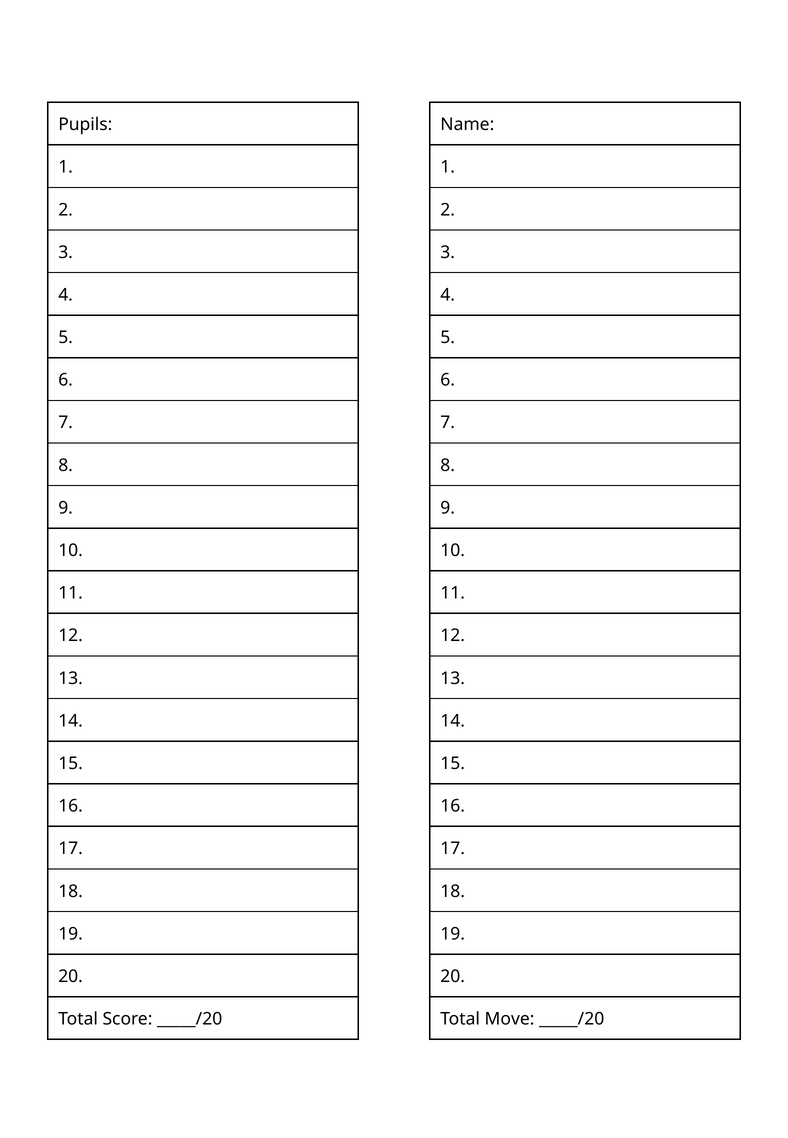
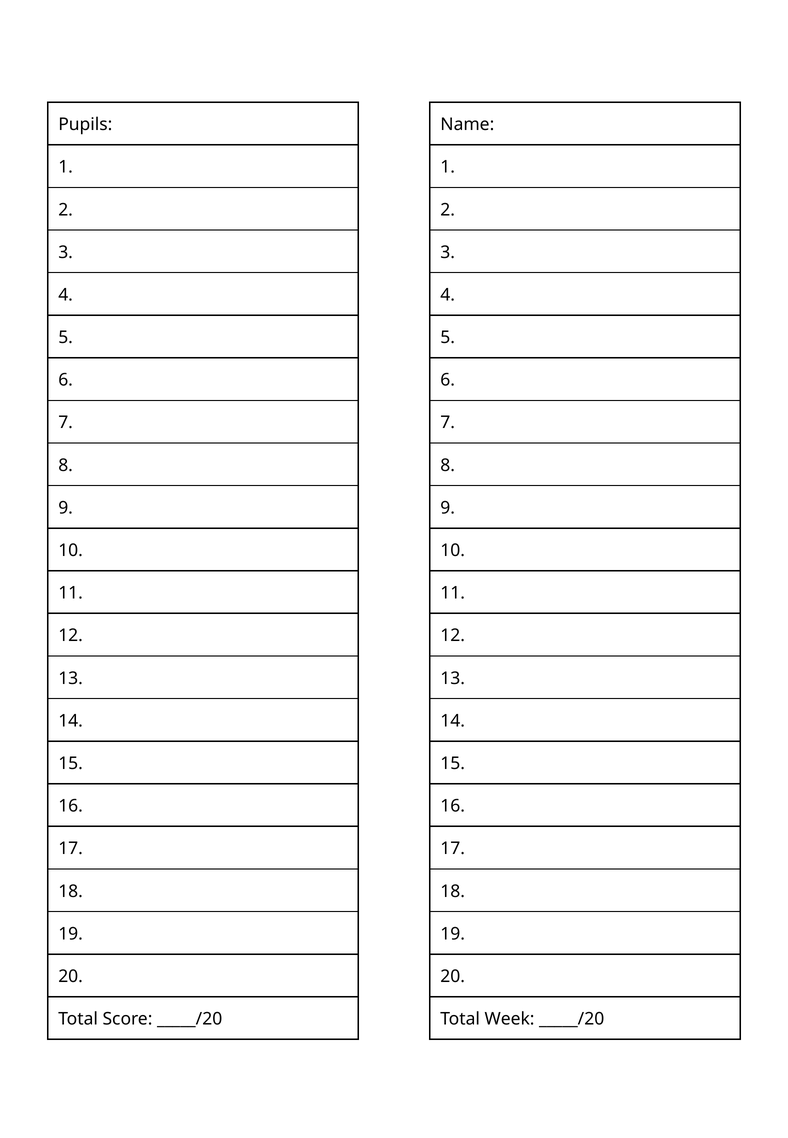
Move: Move -> Week (510, 1019)
